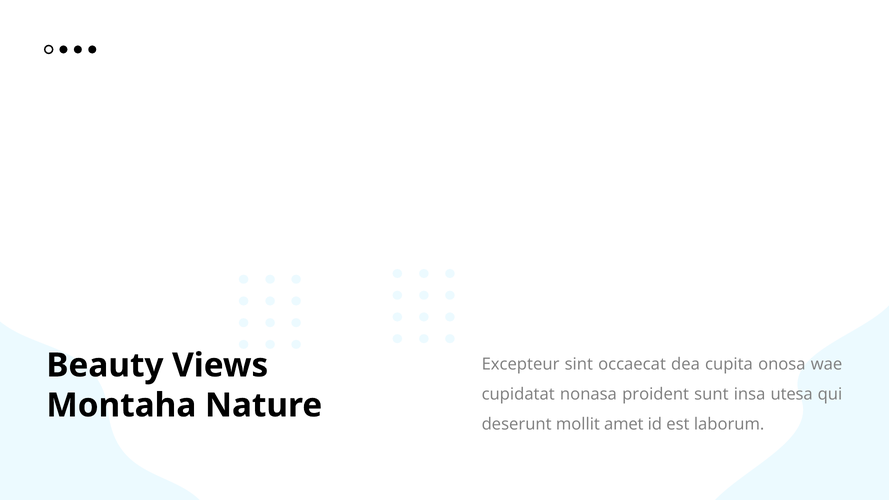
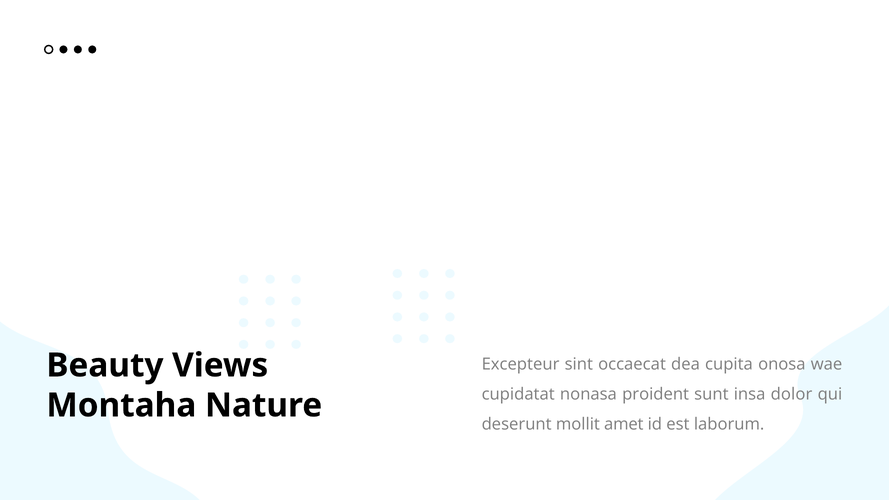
utesa: utesa -> dolor (791, 394)
